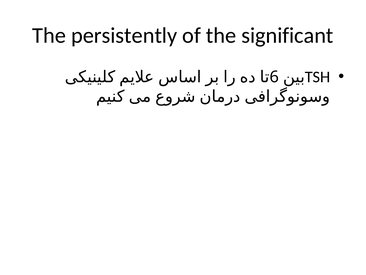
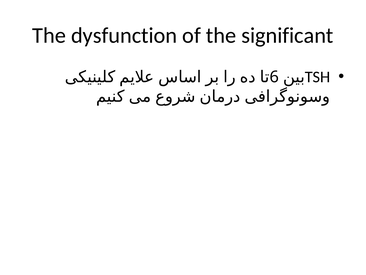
persistently: persistently -> dysfunction (124, 35)
